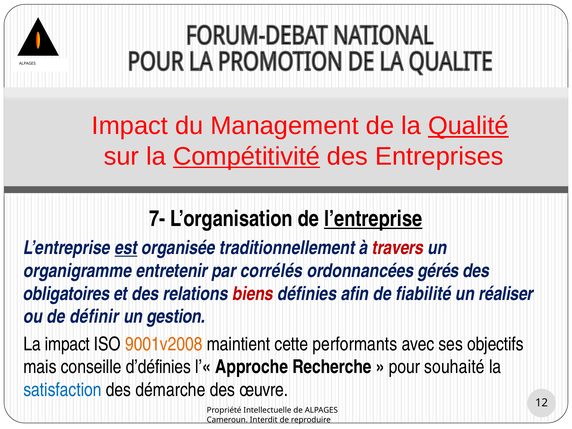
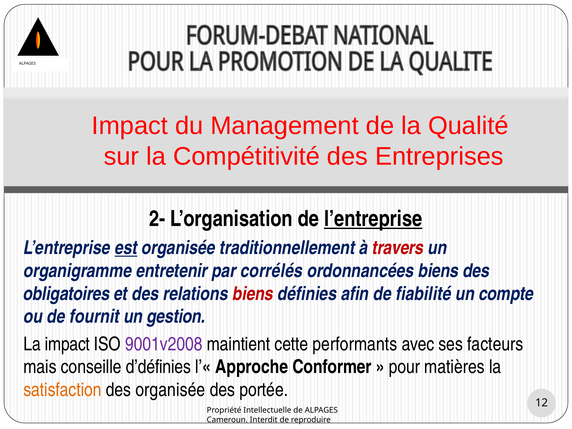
Qualité underline: present -> none (468, 126)
Compétitivité underline: present -> none (246, 156)
7-: 7- -> 2- (157, 219)
ordonnancées gérés: gérés -> biens (438, 271)
réaliser: réaliser -> compte (506, 294)
définir: définir -> fournit (94, 317)
9001v2008 colour: orange -> purple (164, 344)
objectifs: objectifs -> facteurs (495, 344)
Recherche: Recherche -> Conformer (332, 367)
souhaité: souhaité -> matières (454, 367)
satisfaction colour: blue -> orange (63, 390)
des démarche: démarche -> organisée (170, 390)
œuvre: œuvre -> portée (264, 390)
